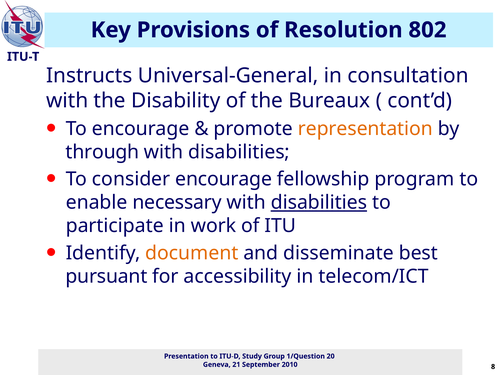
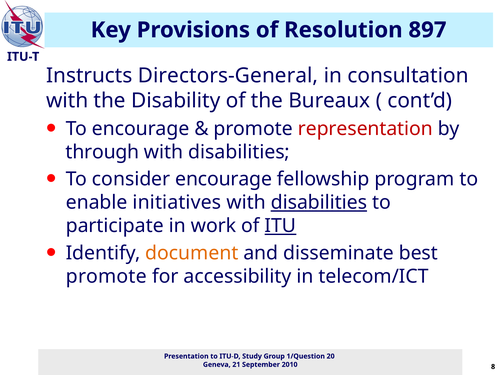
802: 802 -> 897 (427, 30)
Universal-General: Universal-General -> Directors-General (228, 76)
representation colour: orange -> red (365, 129)
necessary: necessary -> initiatives (177, 203)
ITU underline: none -> present (280, 226)
pursuant: pursuant -> promote (106, 276)
